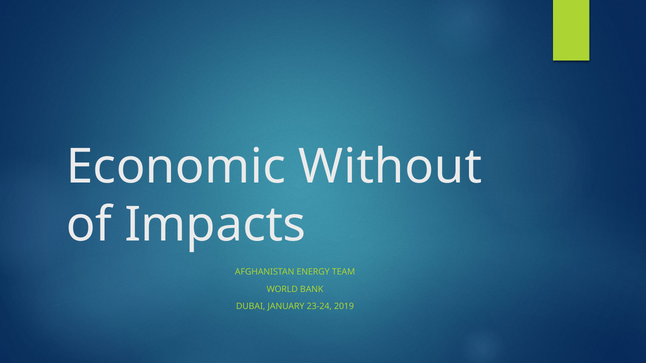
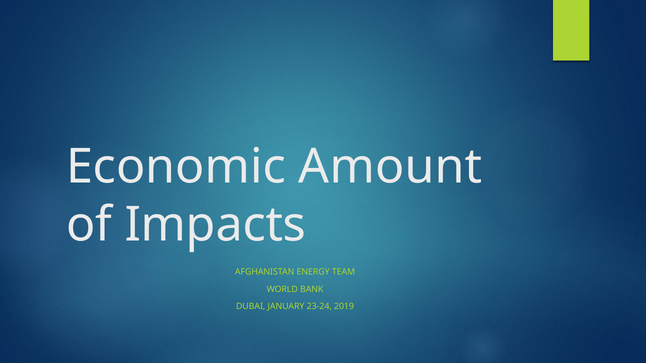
Without: Without -> Amount (390, 167)
